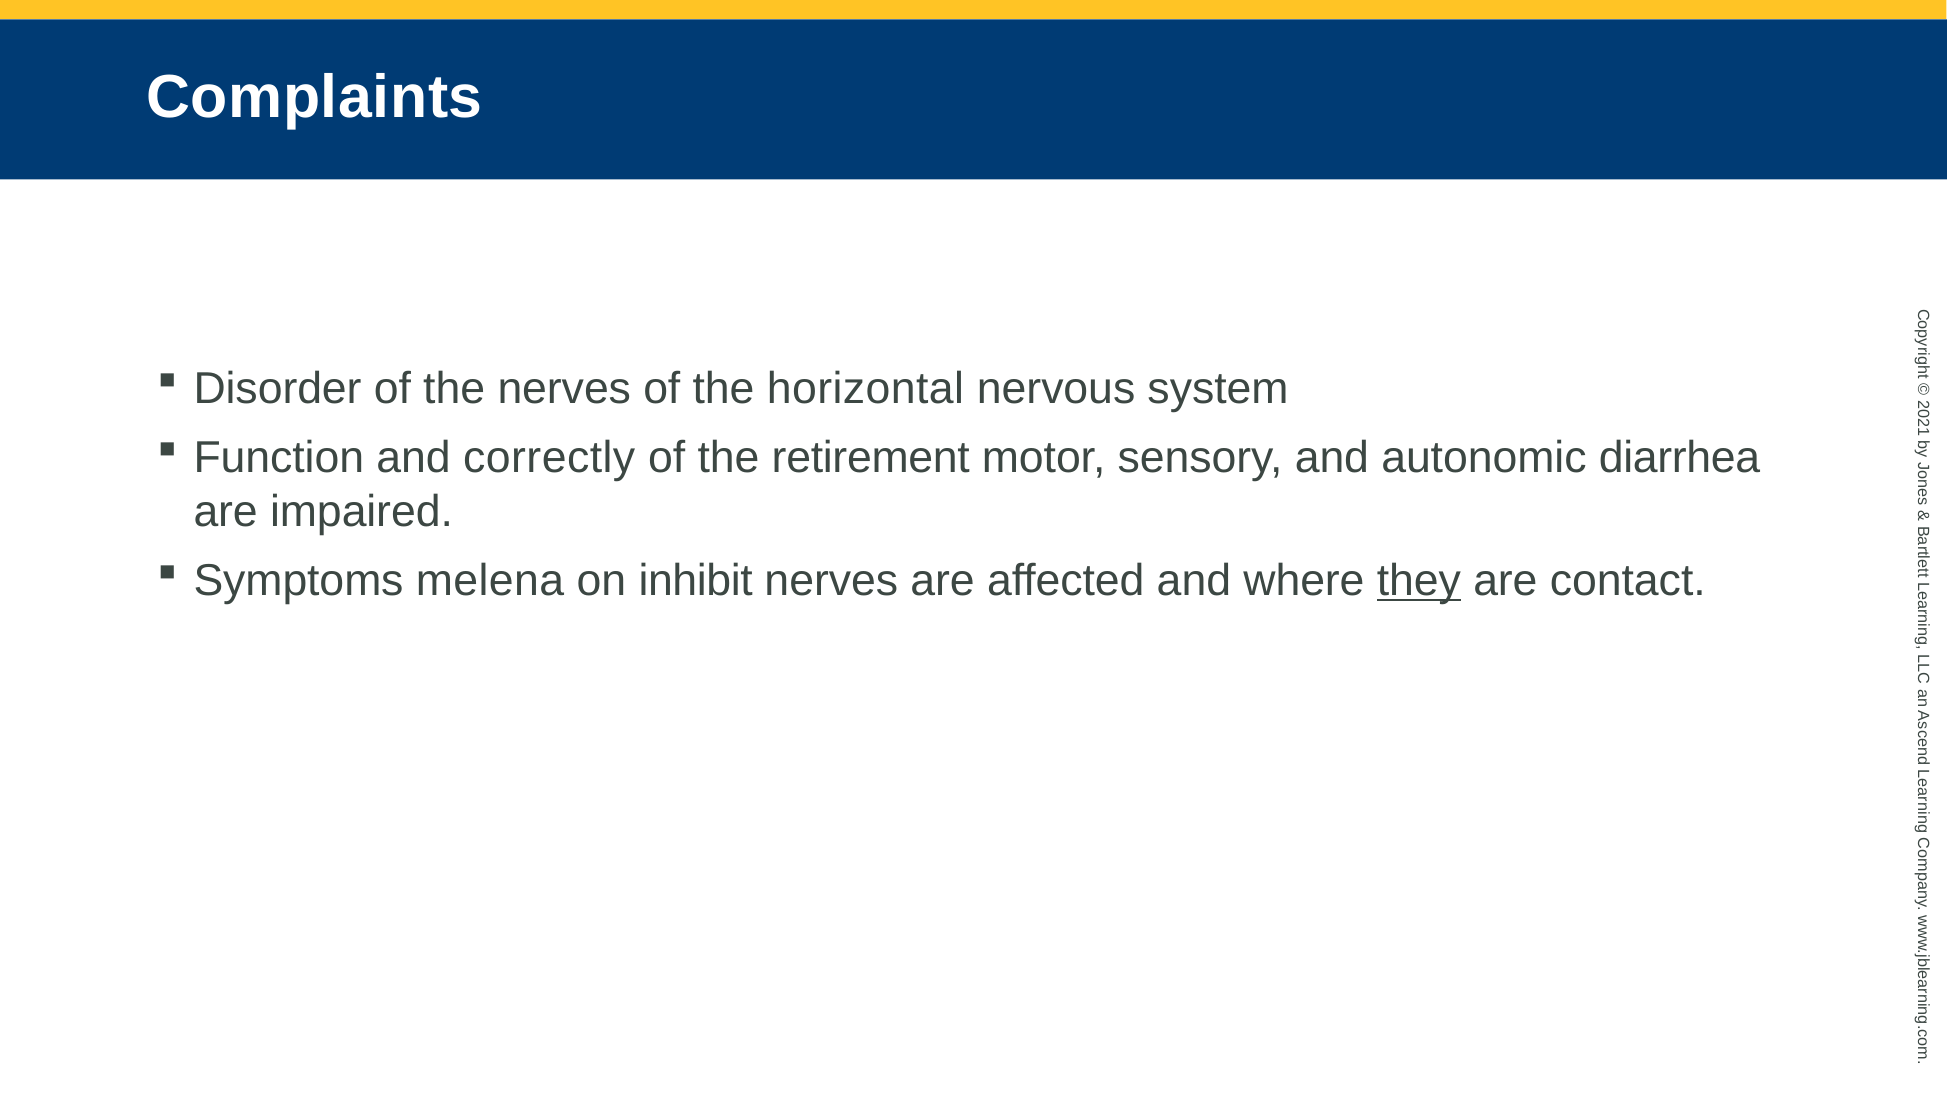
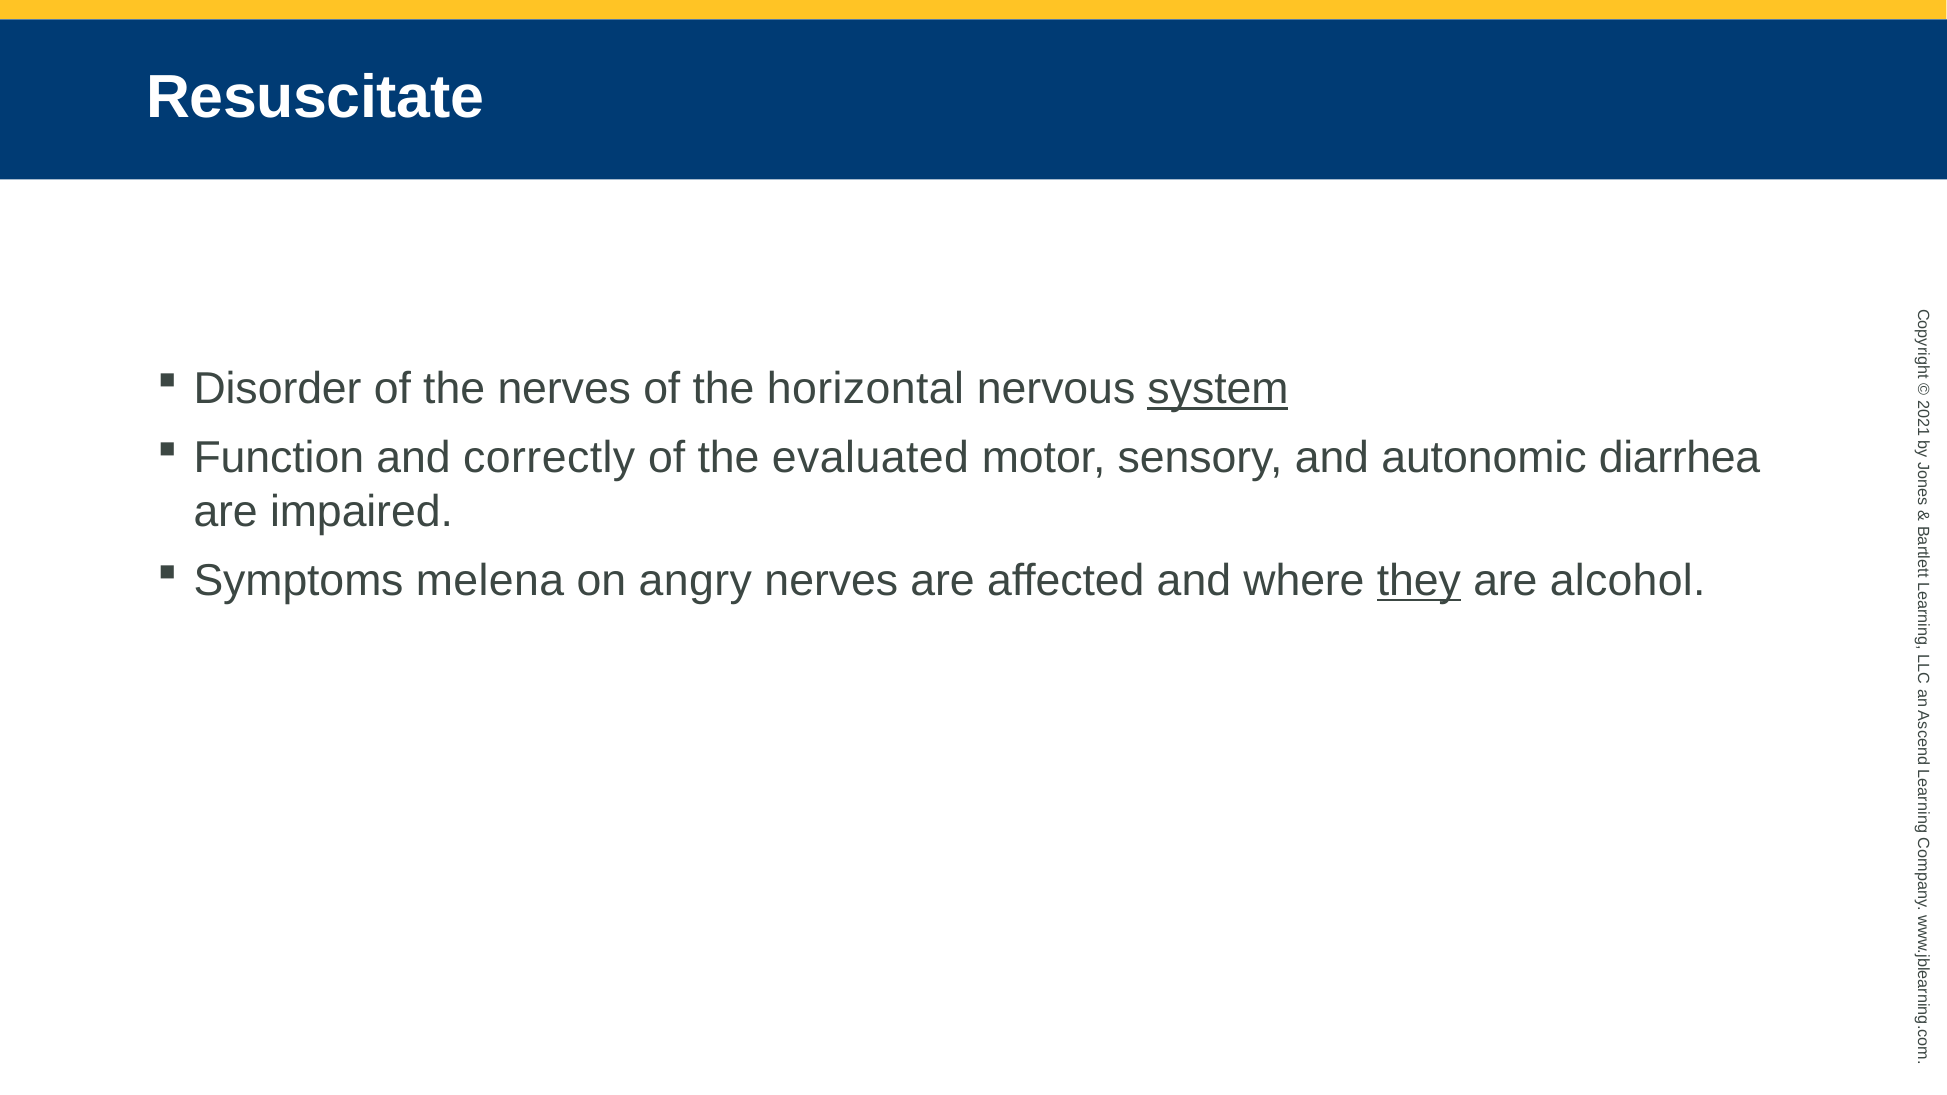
Complaints: Complaints -> Resuscitate (315, 98)
system underline: none -> present (1218, 389)
retirement: retirement -> evaluated (870, 458)
inhibit: inhibit -> angry (695, 581)
contact: contact -> alcohol (1628, 581)
